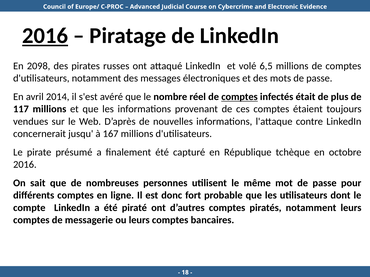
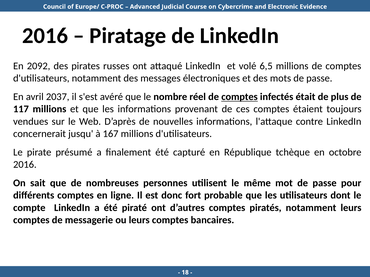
2016 underline: present -> none (45, 36)
2098: 2098 -> 2092 (39, 66)
2014: 2014 -> 2037 (58, 97)
